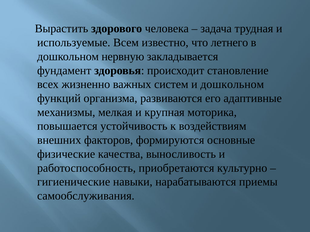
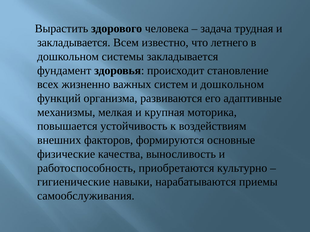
используемые: используемые -> закладывается (74, 43)
нервную: нервную -> системы (123, 57)
